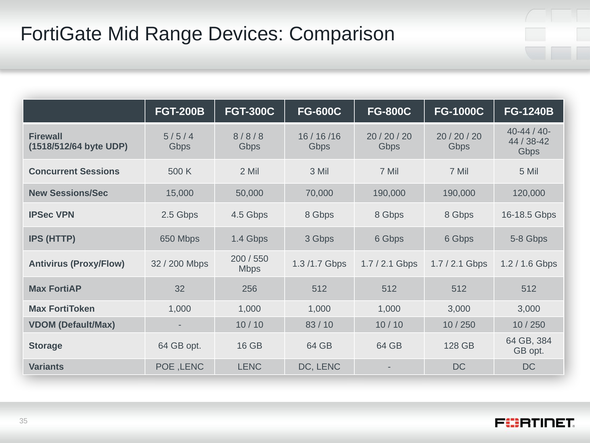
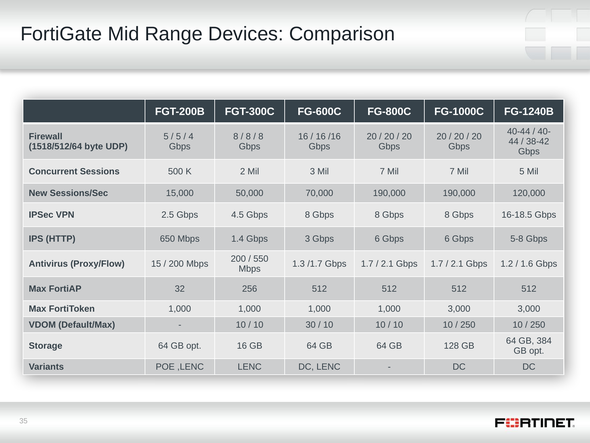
Proxy/Flow 32: 32 -> 15 (156, 264)
83: 83 -> 30 (311, 324)
